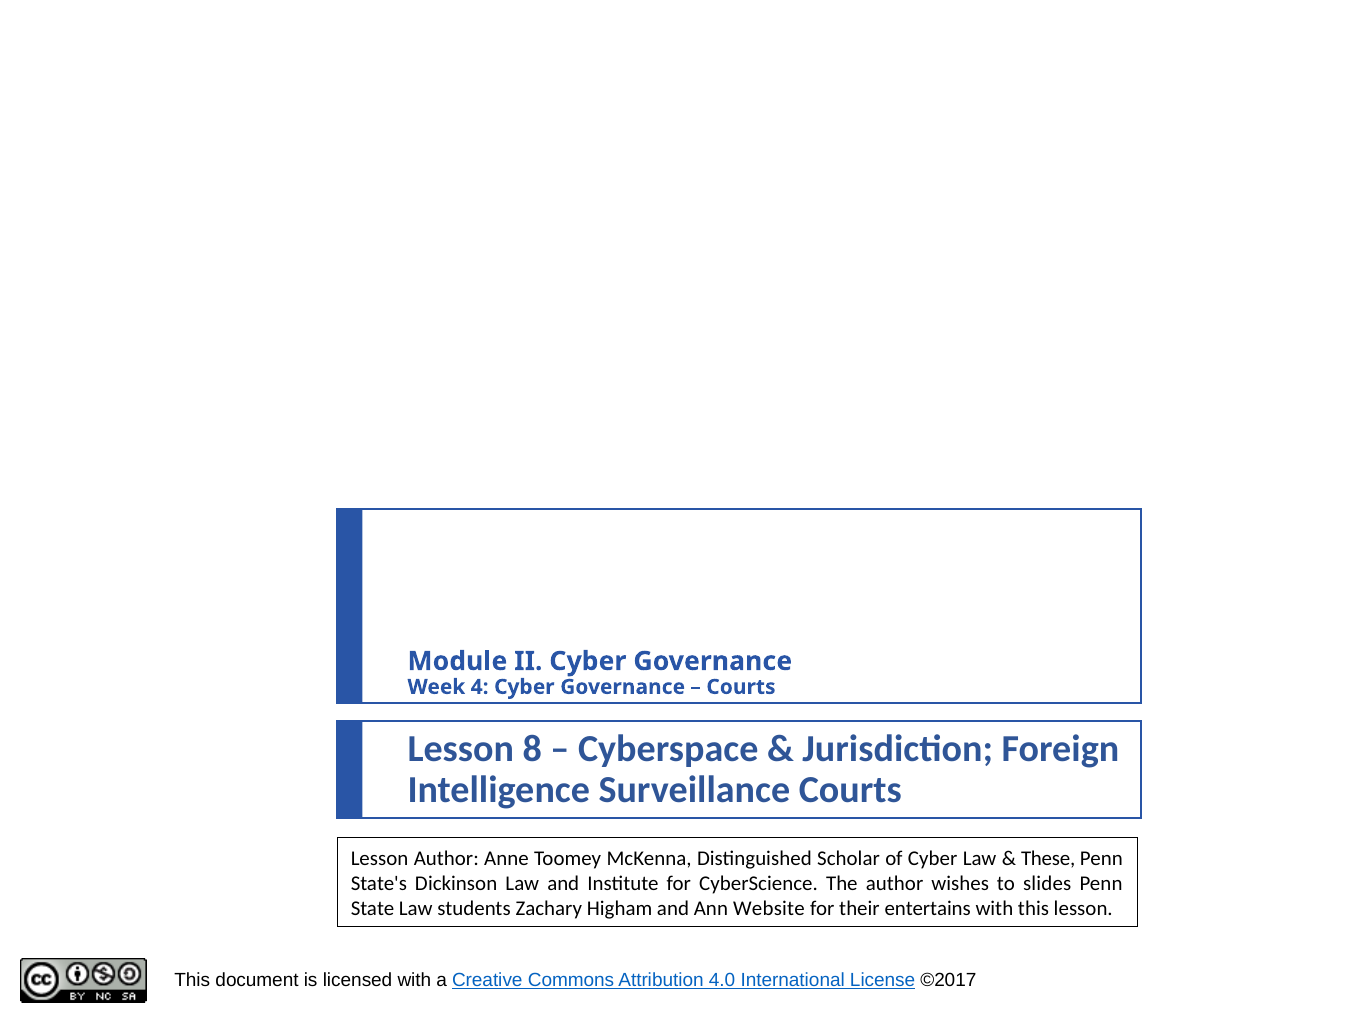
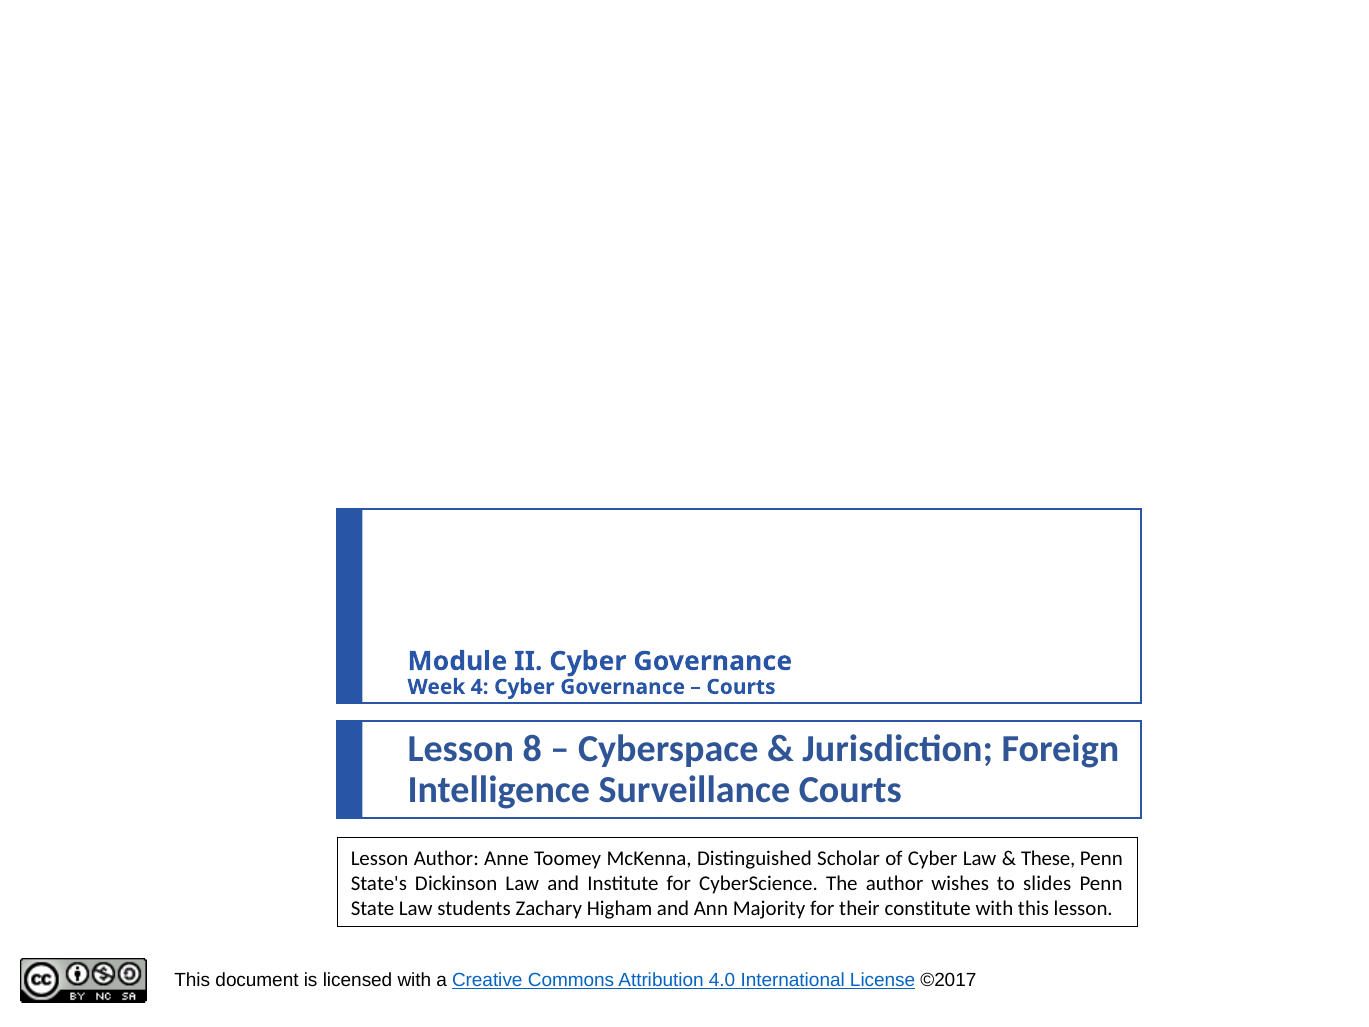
Website: Website -> Majority (769, 909)
entertains: entertains -> constitute (928, 909)
